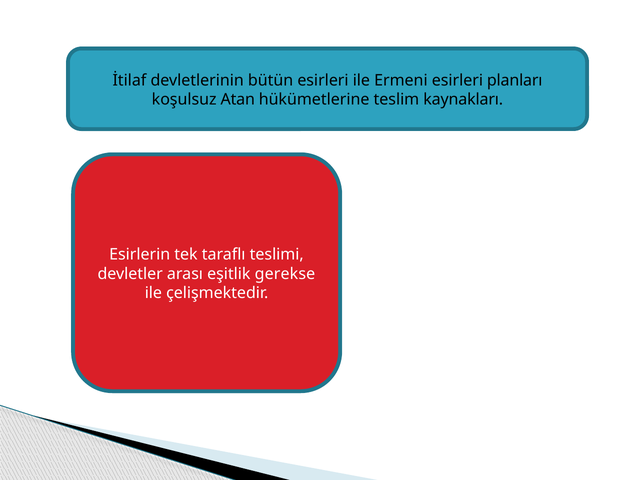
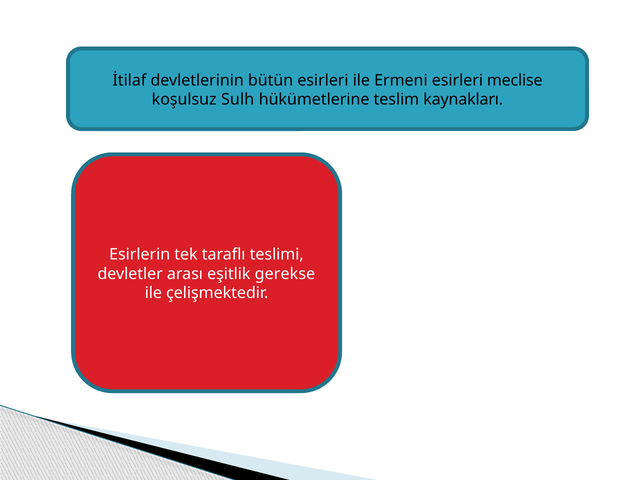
planları: planları -> meclise (515, 80)
Atan: Atan -> Sulh (238, 99)
